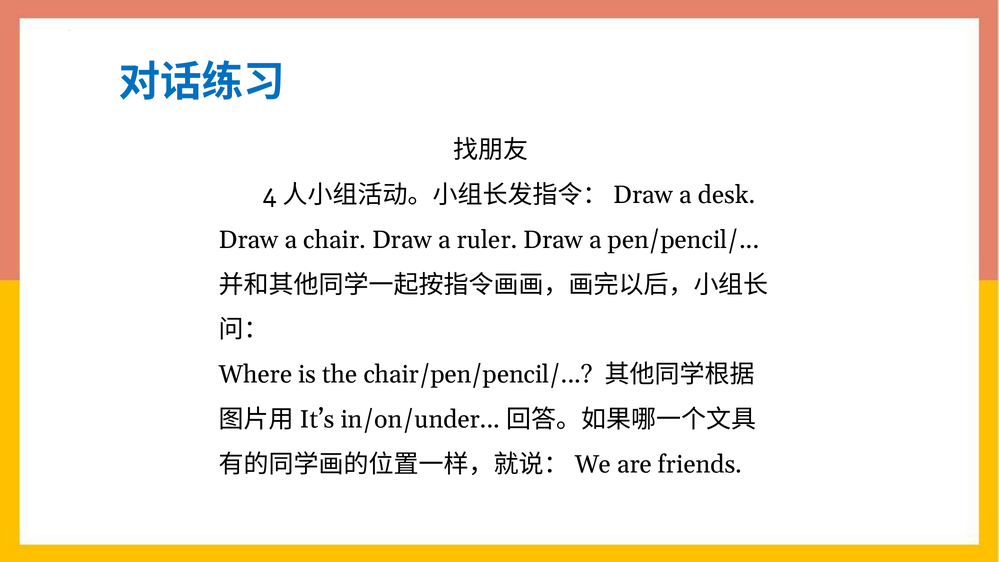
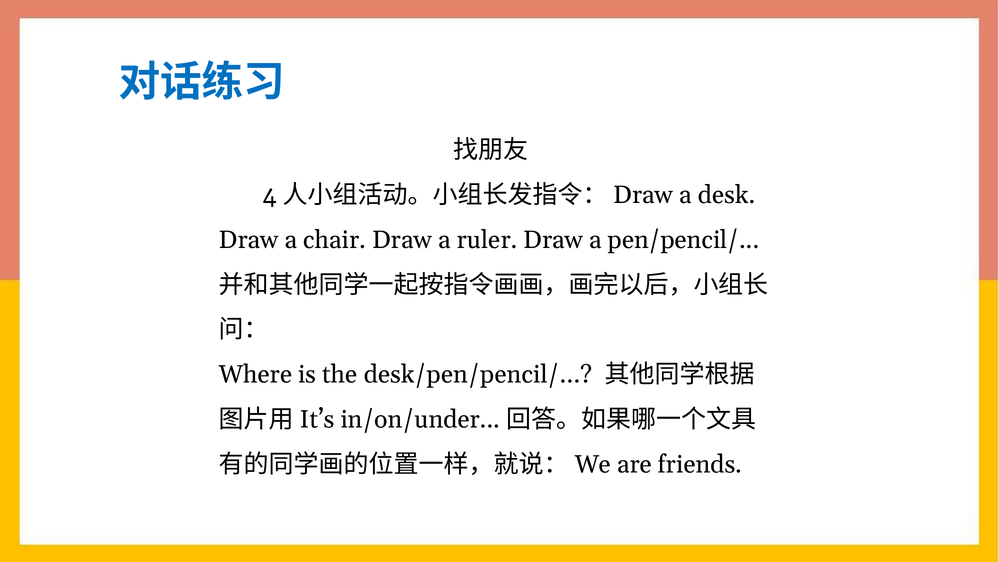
chair/pen/pencil/: chair/pen/pencil/ -> desk/pen/pencil/ (478, 375)
